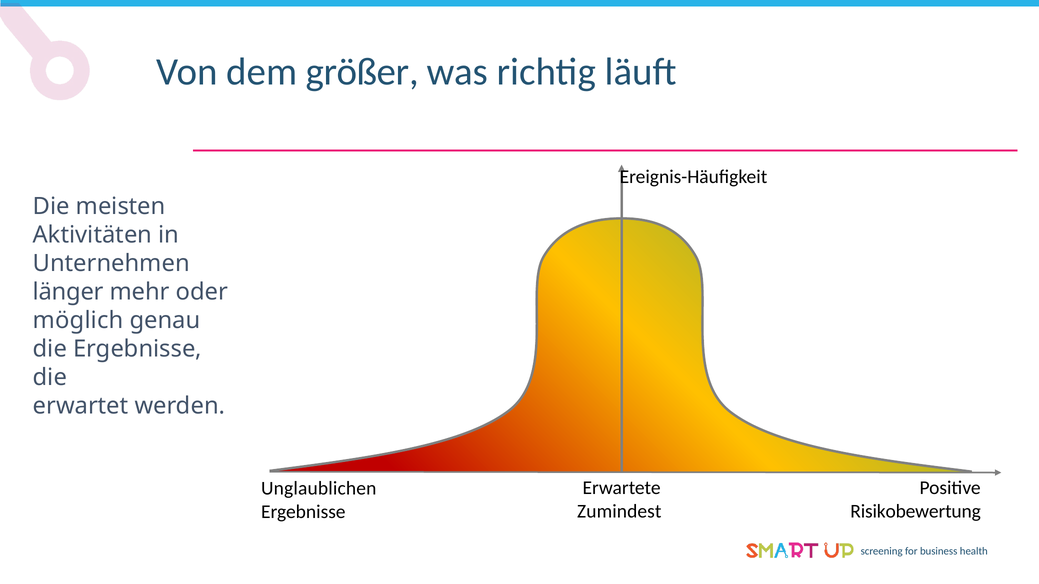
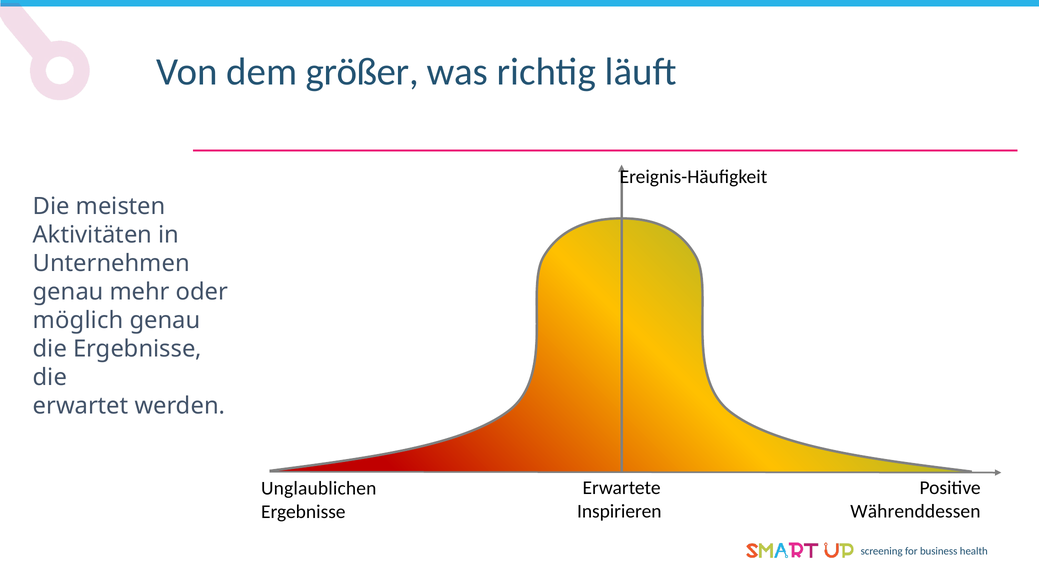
länger: länger -> genau (68, 292)
Zumindest: Zumindest -> Inspirieren (619, 511)
Risikobewertung: Risikobewertung -> Währenddessen (915, 512)
